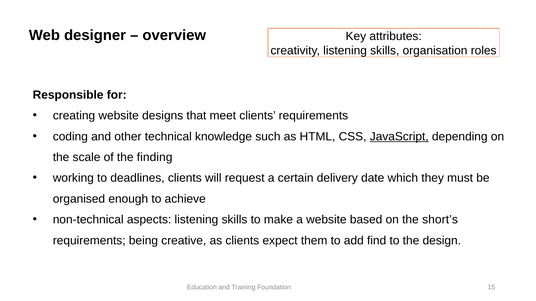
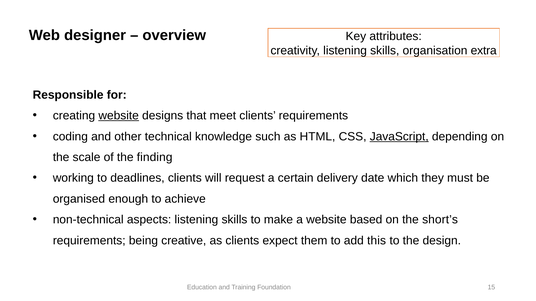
roles: roles -> extra (484, 51)
website underline: none -> present (119, 116)
find: find -> this (377, 241)
